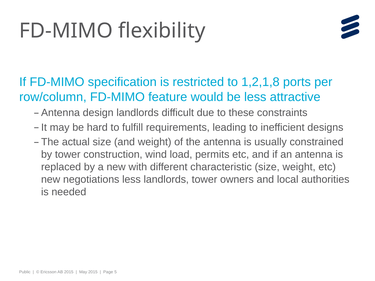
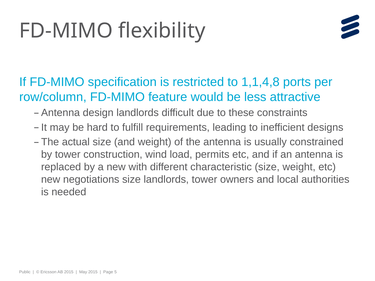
1,2,1,8: 1,2,1,8 -> 1,1,4,8 (260, 82)
negotiations less: less -> size (131, 180)
